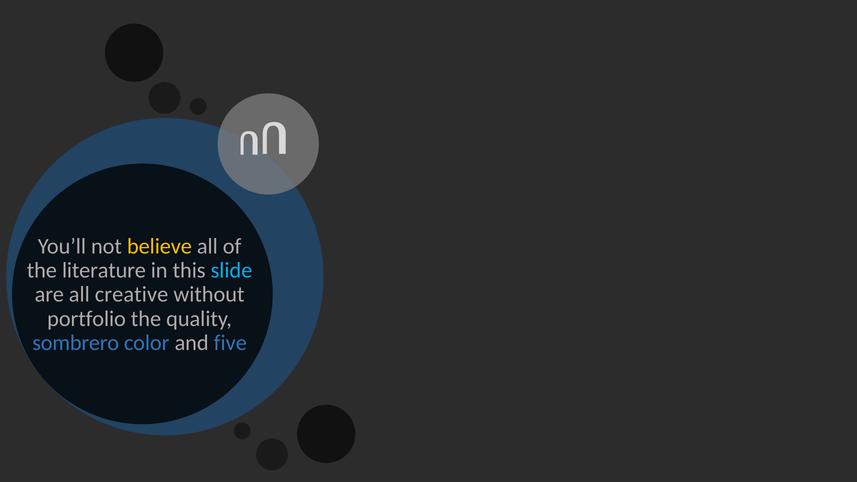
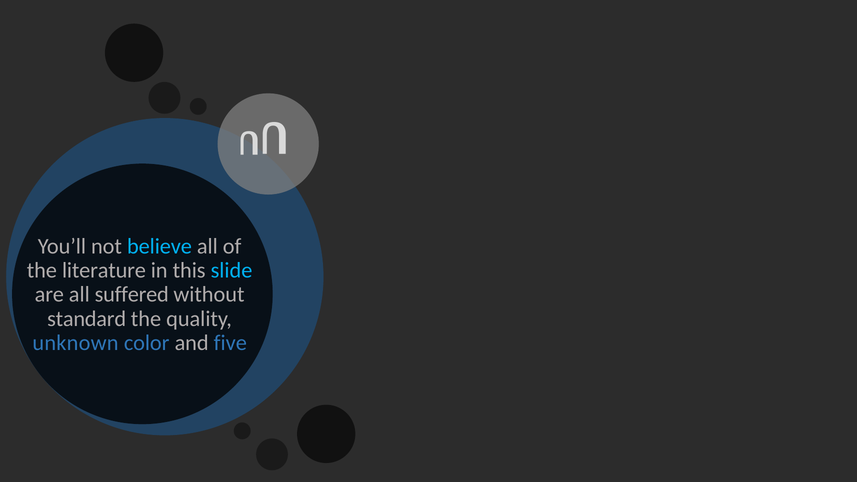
believe colour: yellow -> light blue (159, 246)
creative: creative -> suffered (132, 295)
portfolio: portfolio -> standard (87, 319)
sombrero: sombrero -> unknown (75, 343)
